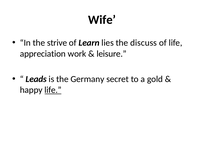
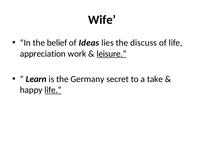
strive: strive -> belief (57, 43)
Learn: Learn -> Ideas (89, 43)
leisure underline: none -> present (112, 54)
Leads: Leads -> Learn (36, 79)
gold: gold -> take (155, 79)
